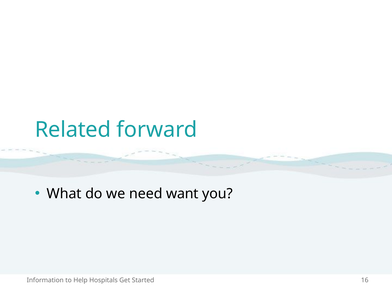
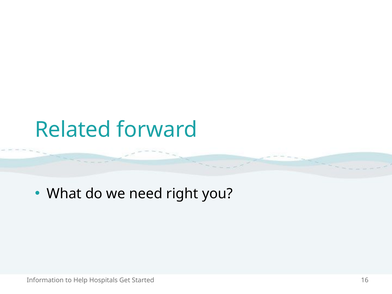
want: want -> right (182, 194)
